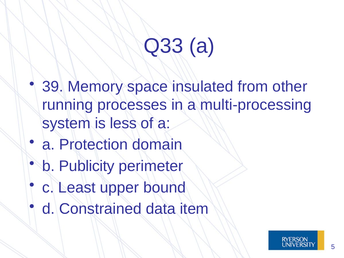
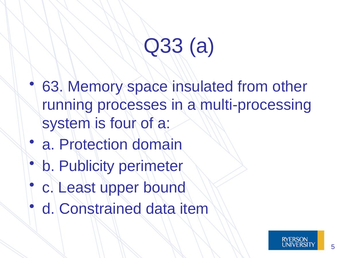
39: 39 -> 63 (53, 87)
less: less -> four (123, 123)
